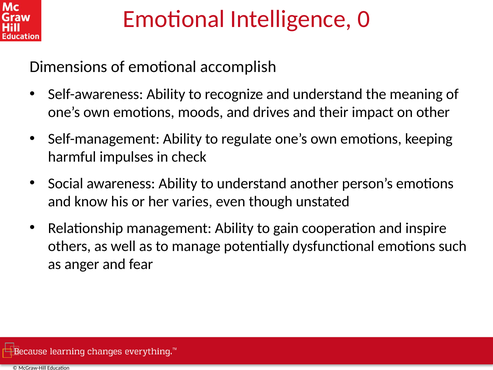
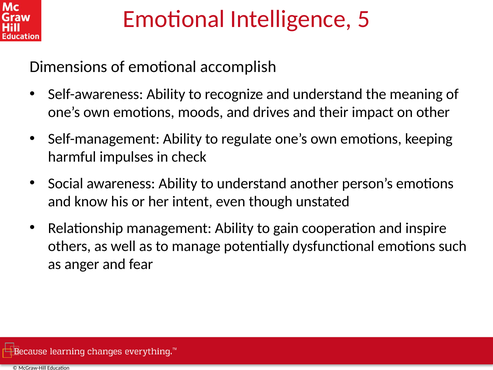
0: 0 -> 5 (364, 19)
varies: varies -> intent (192, 201)
